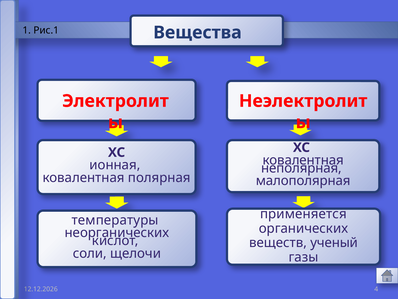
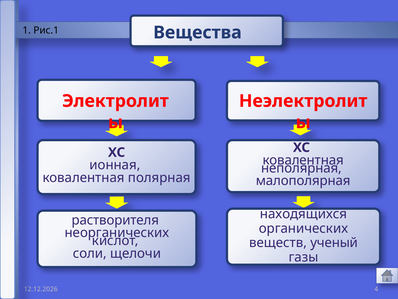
применяется: применяется -> находящихся (303, 214)
температуры: температуры -> растворителя (115, 220)
